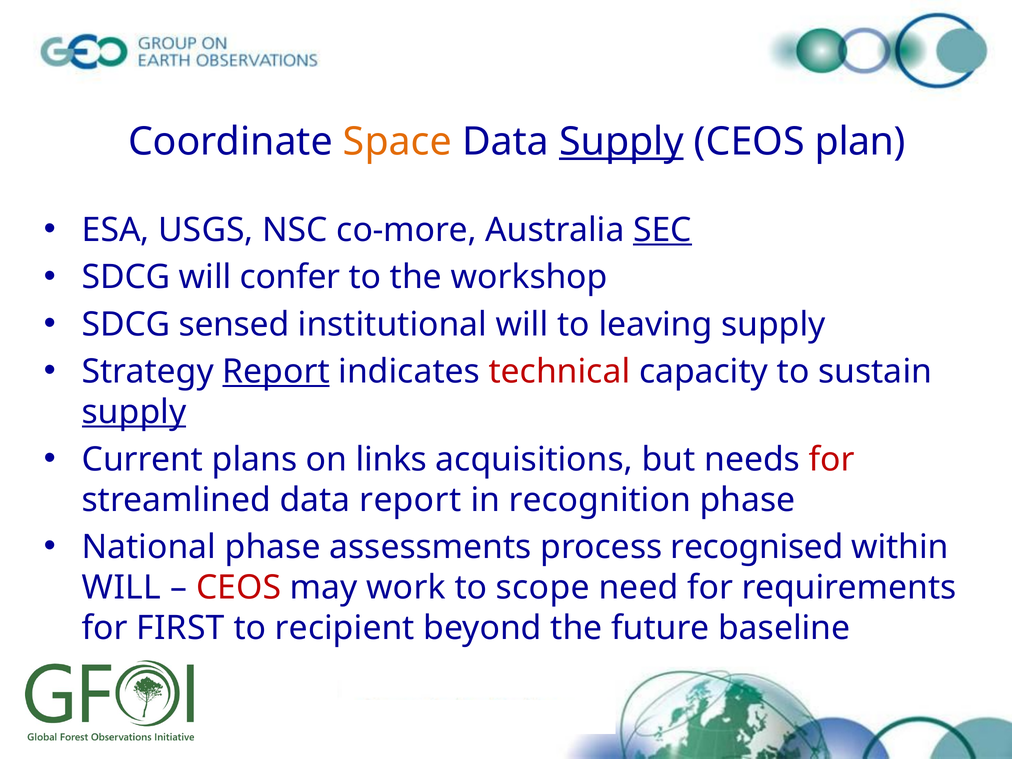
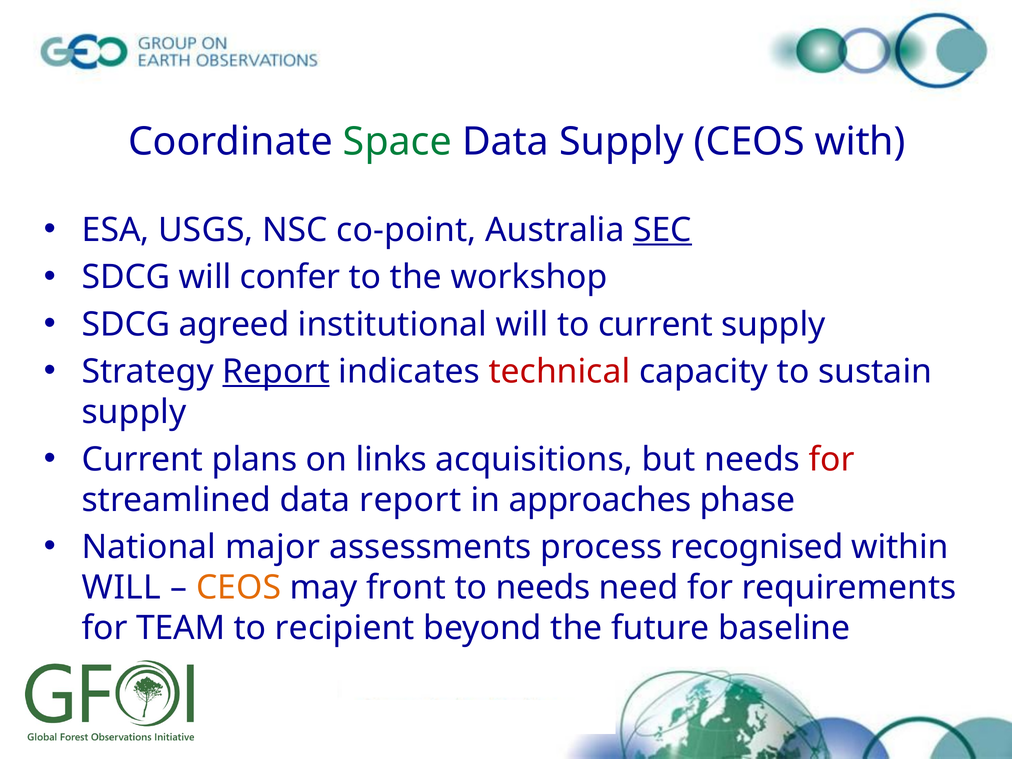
Space colour: orange -> green (397, 142)
Supply underline: present -> none (621, 142)
plan: plan -> with (860, 142)
co-more: co-more -> co-point (406, 230)
sensed: sensed -> agreed (234, 324)
to leaving: leaving -> current (656, 324)
supply underline: present -> none (134, 412)
recognition: recognition -> approaches (600, 500)
National phase: phase -> major (273, 547)
CEOS colour: red -> orange (239, 588)
work: work -> front (406, 588)
to scope: scope -> needs (543, 588)
FIRST: FIRST -> TEAM (181, 628)
